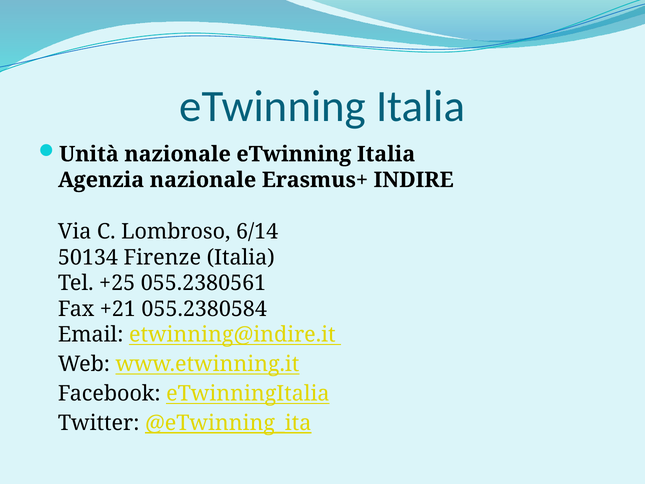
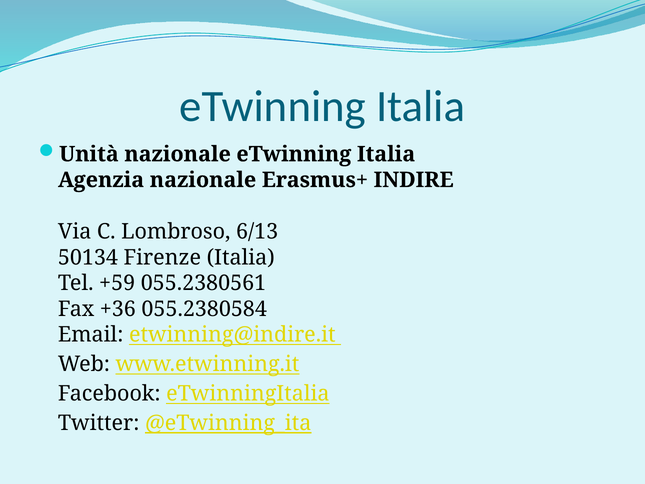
6/14: 6/14 -> 6/13 (257, 232)
+25: +25 -> +59 (117, 283)
+21: +21 -> +36 (118, 309)
